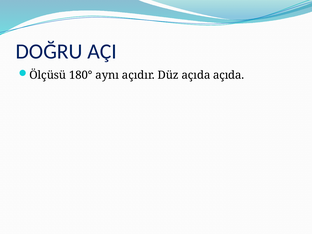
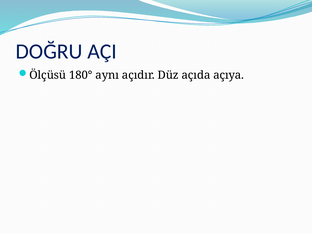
açıda açıda: açıda -> açıya (229, 75)
